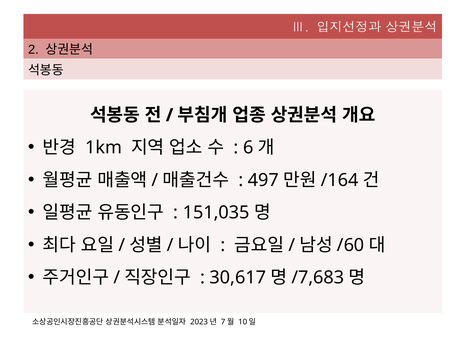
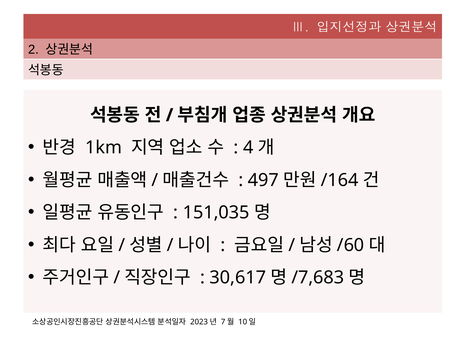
6: 6 -> 4 (248, 148)
